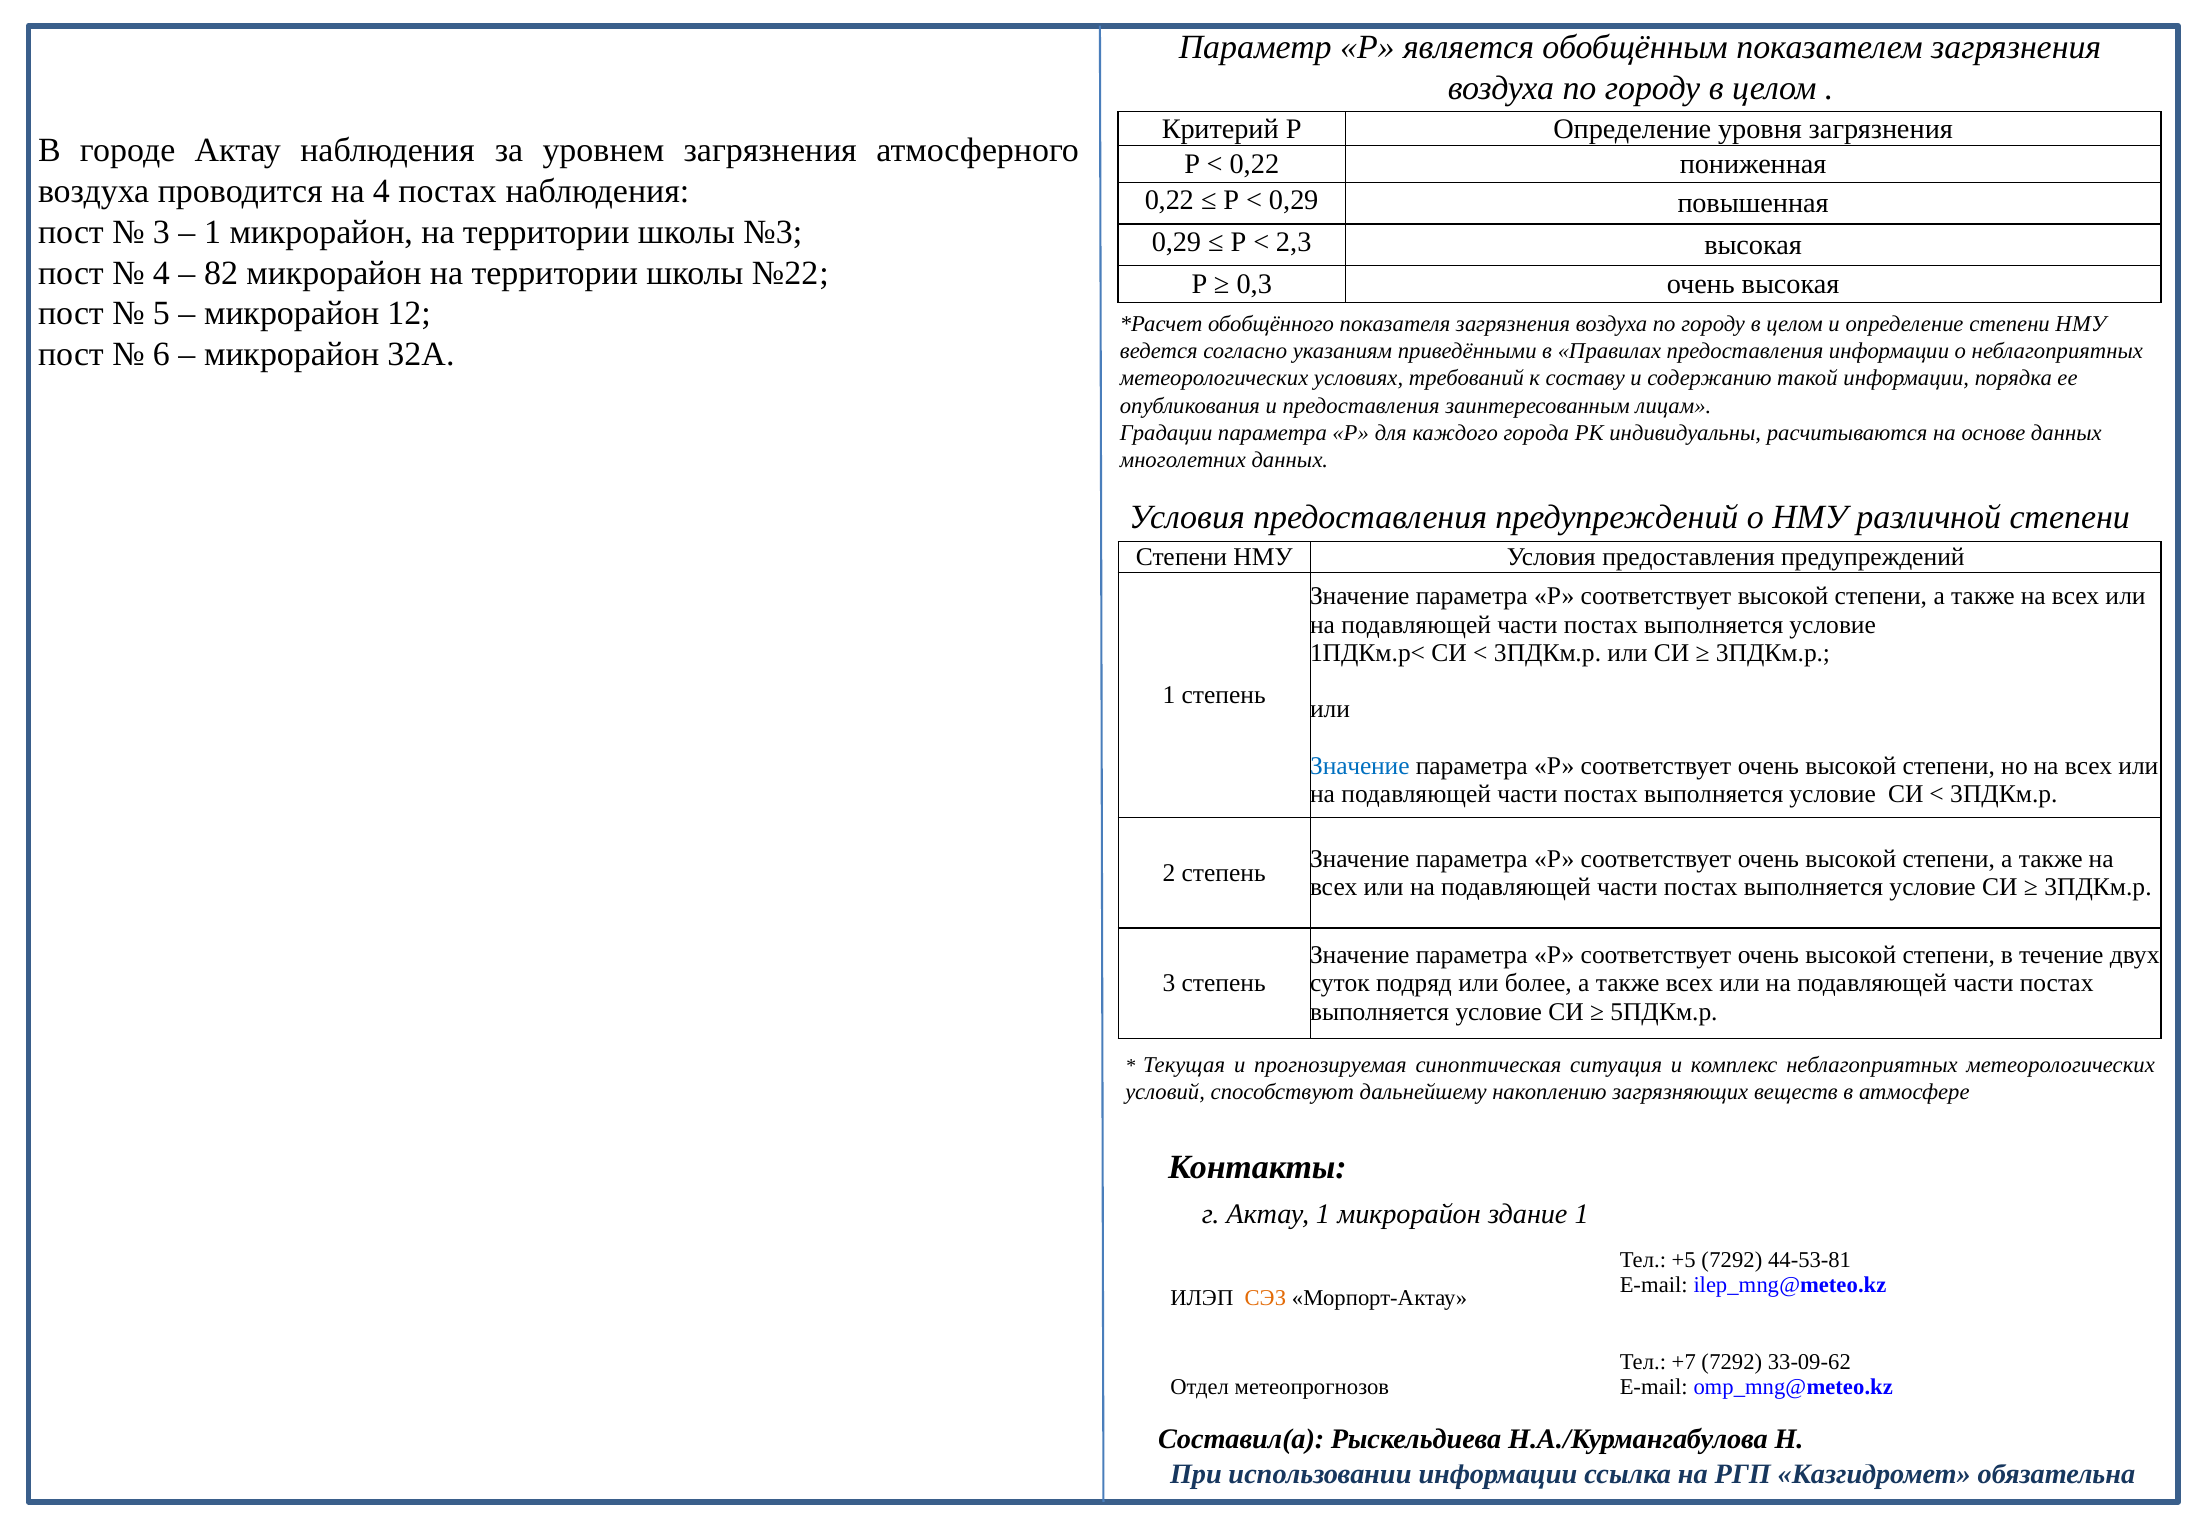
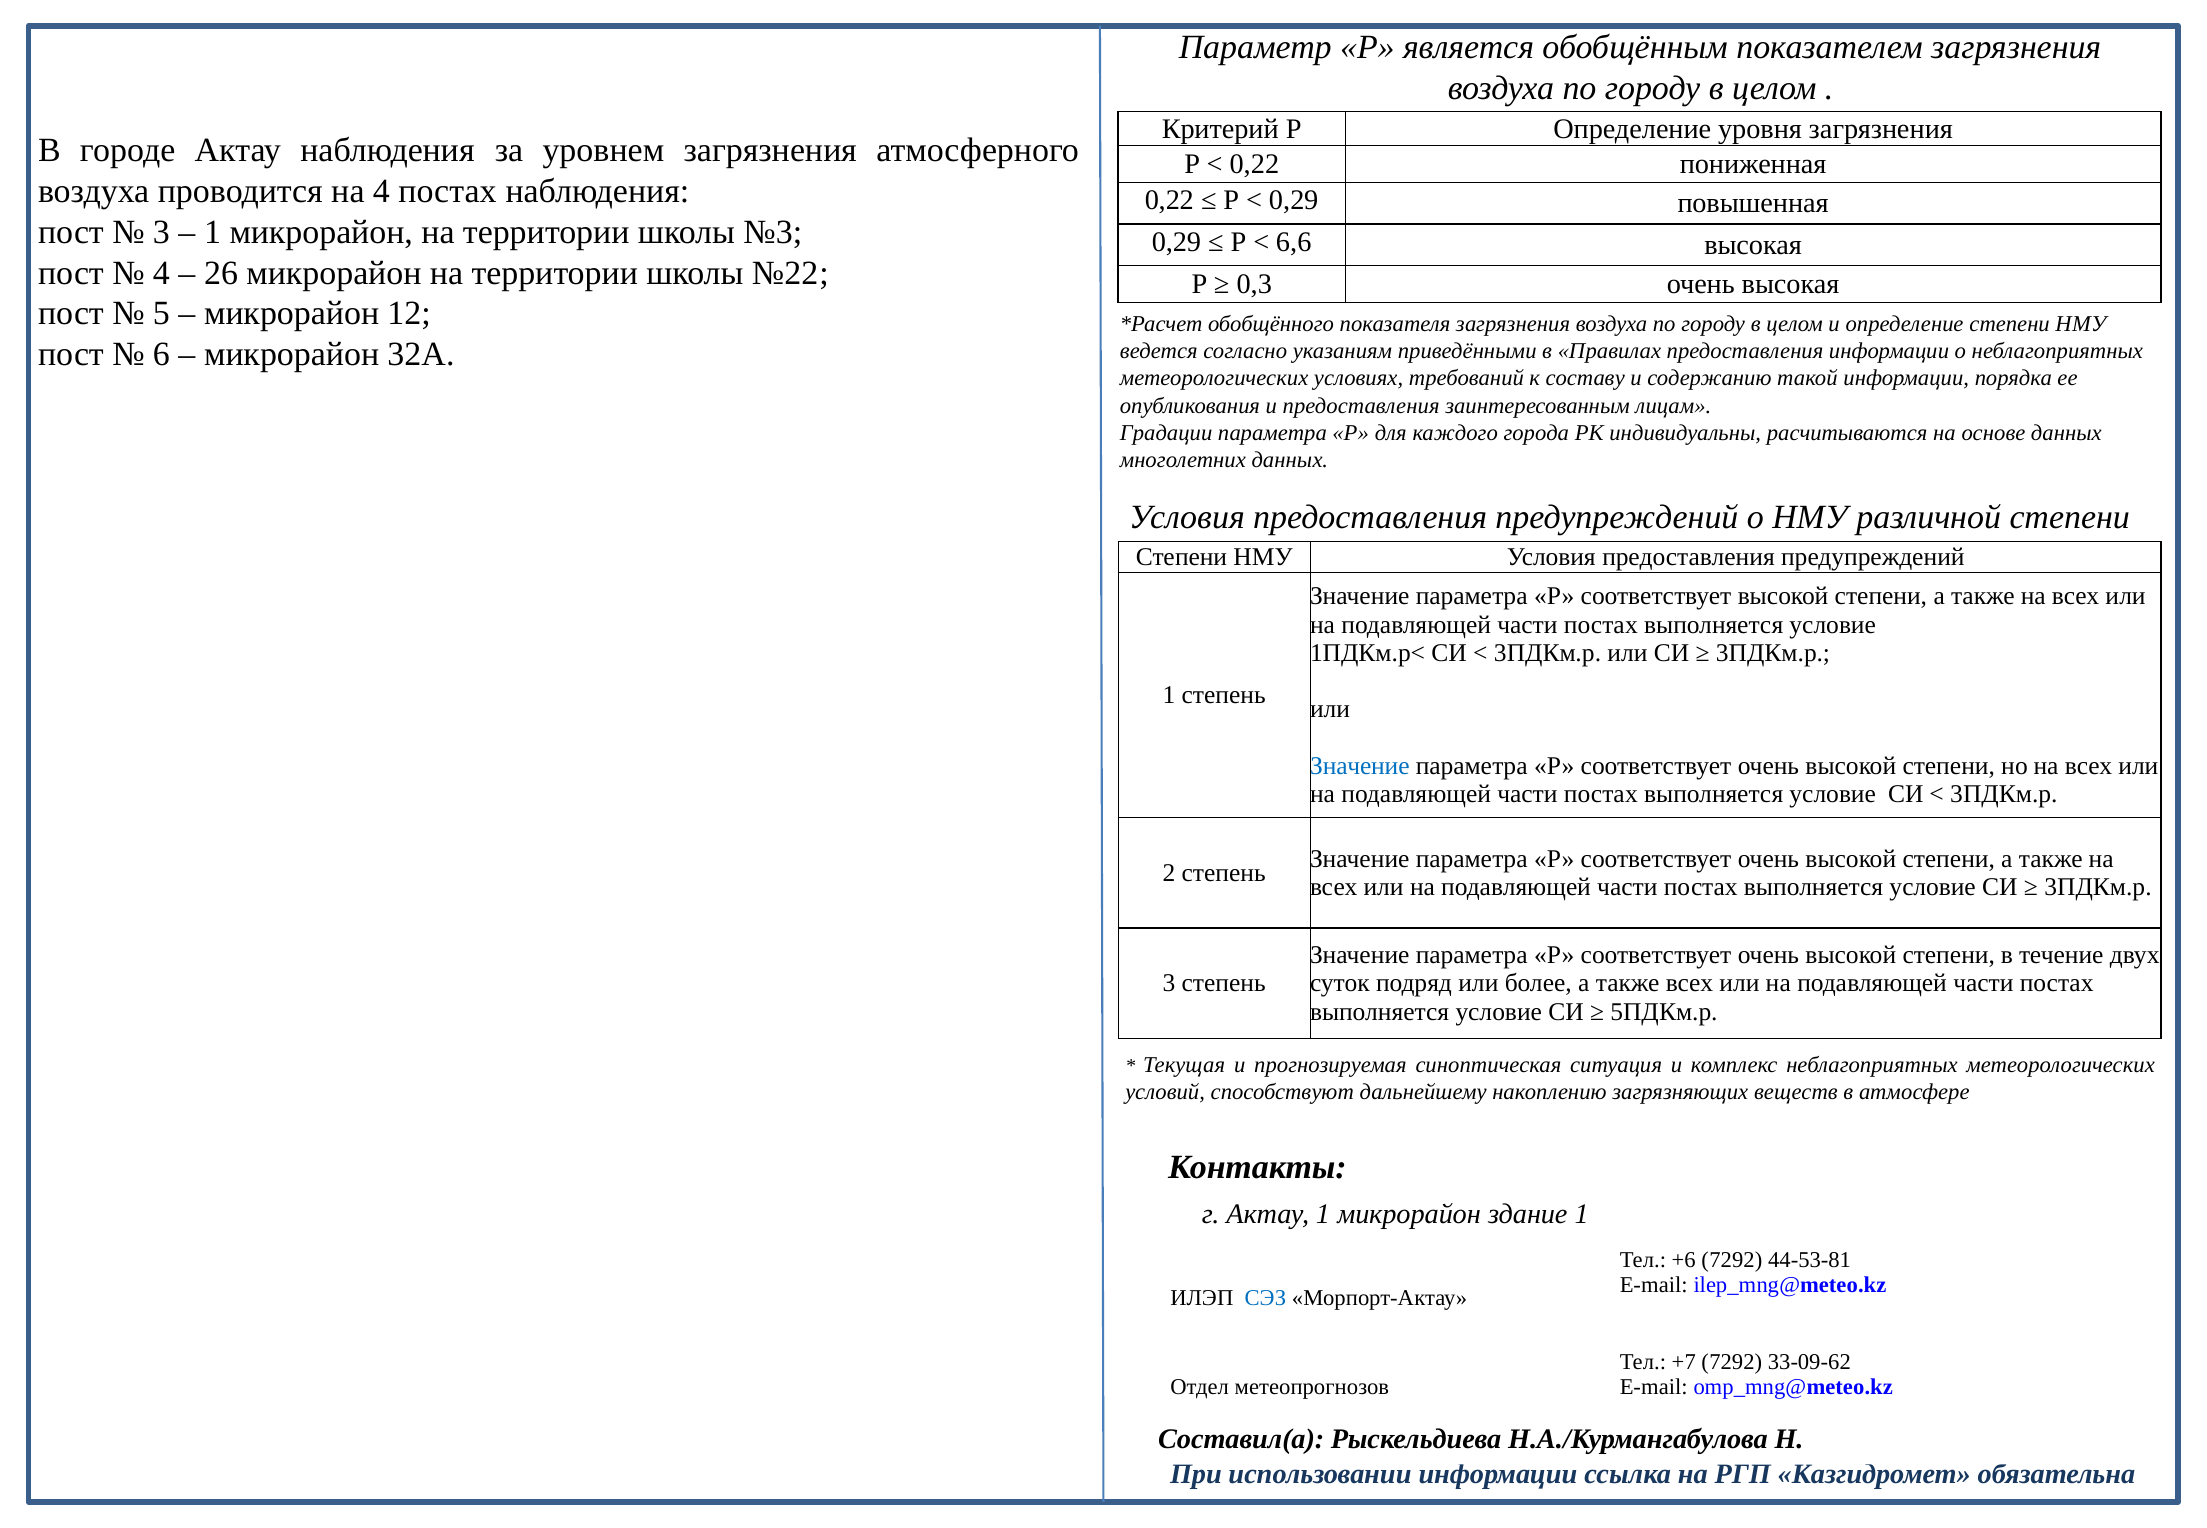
2,3: 2,3 -> 6,6 (1294, 242)
82: 82 -> 26 (221, 273)
+5: +5 -> +6 (1684, 1260)
СЭЗ colour: orange -> blue (1265, 1298)
